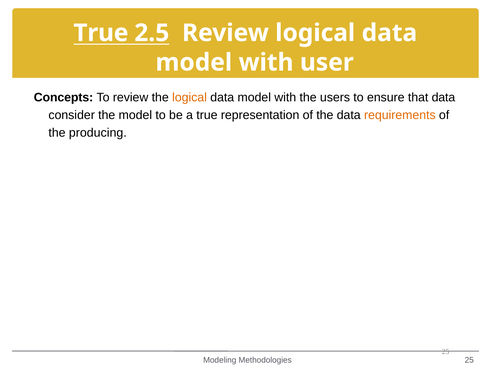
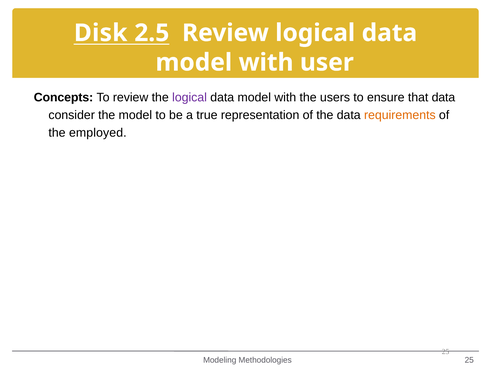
True: True -> Disk (101, 33)
logical colour: orange -> purple (190, 97)
producing: producing -> employed (98, 133)
